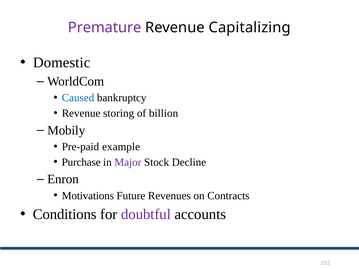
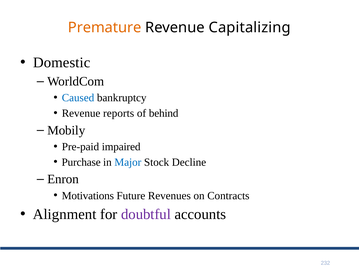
Premature colour: purple -> orange (105, 27)
storing: storing -> reports (119, 113)
billion: billion -> behind (164, 113)
example: example -> impaired (121, 147)
Major colour: purple -> blue (128, 162)
Conditions: Conditions -> Alignment (65, 214)
